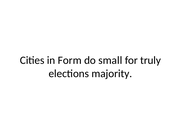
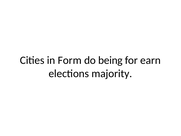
small: small -> being (110, 60)
truly: truly -> earn (150, 60)
